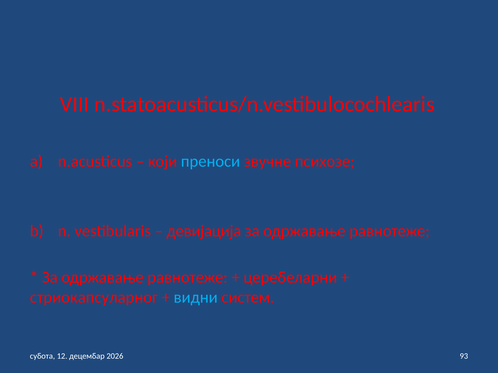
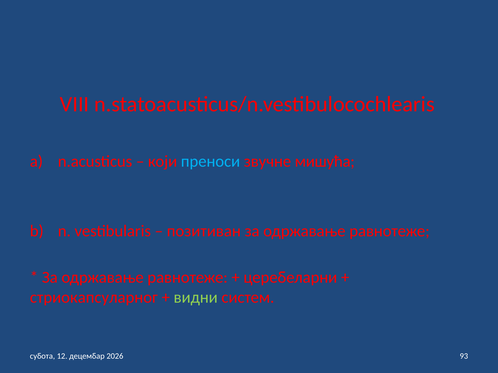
психозе: психозе -> мишућа (325, 162)
девијација: девијација -> позитиван (204, 231)
видни colour: light blue -> light green (196, 298)
